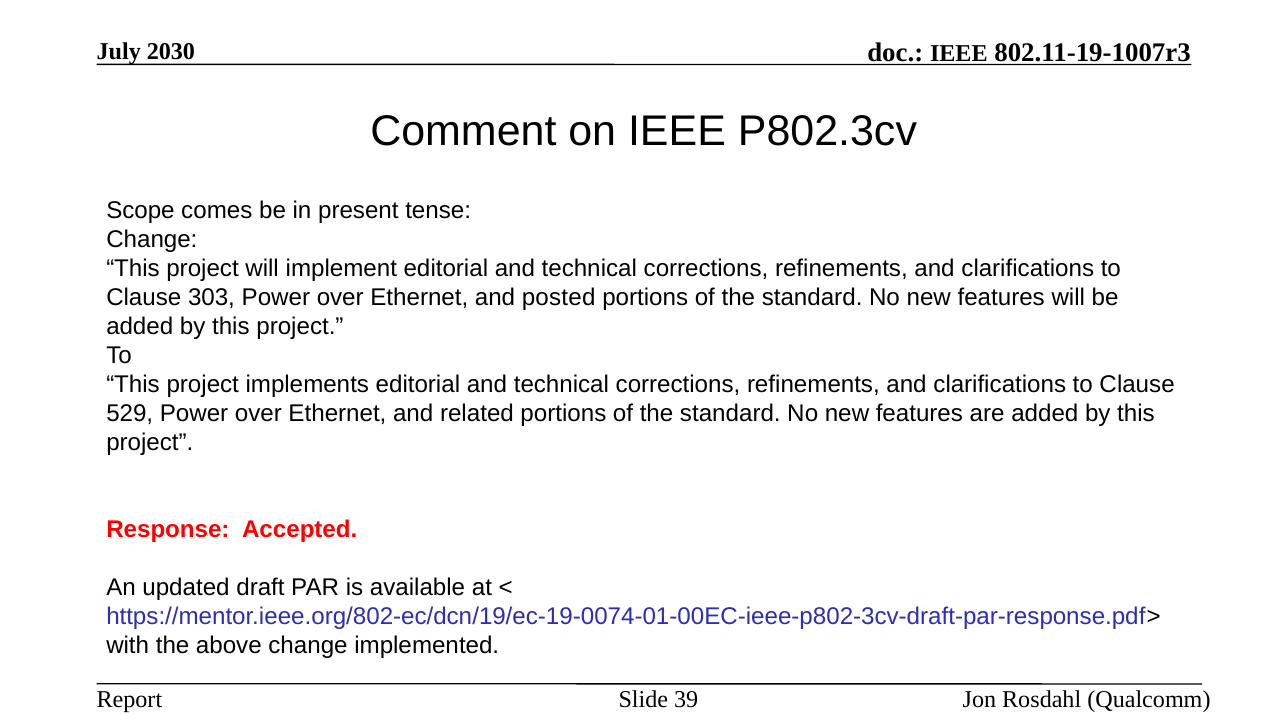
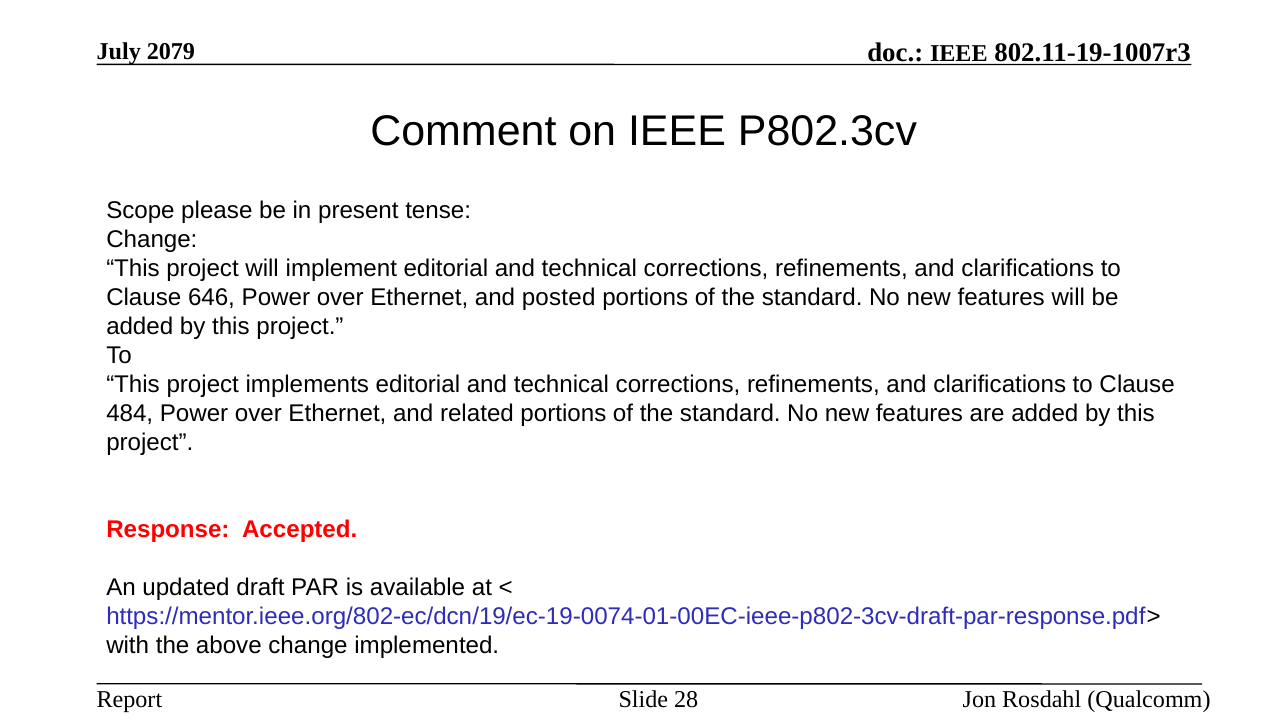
2030: 2030 -> 2079 (171, 51)
comes: comes -> please (217, 211)
303: 303 -> 646 (211, 298)
529: 529 -> 484 (130, 414)
39: 39 -> 28 (686, 700)
